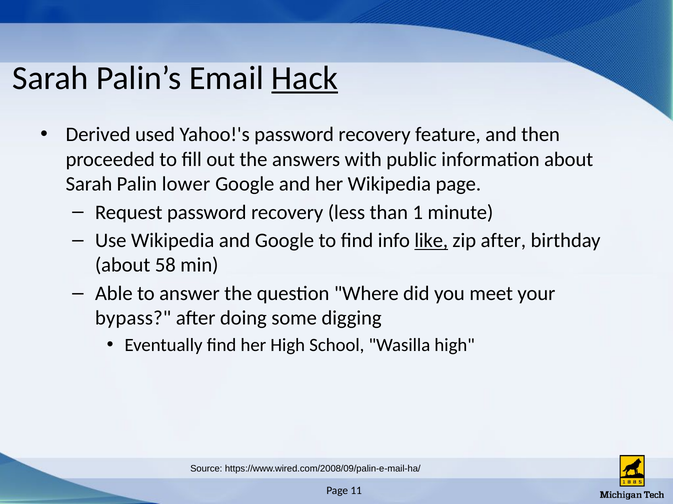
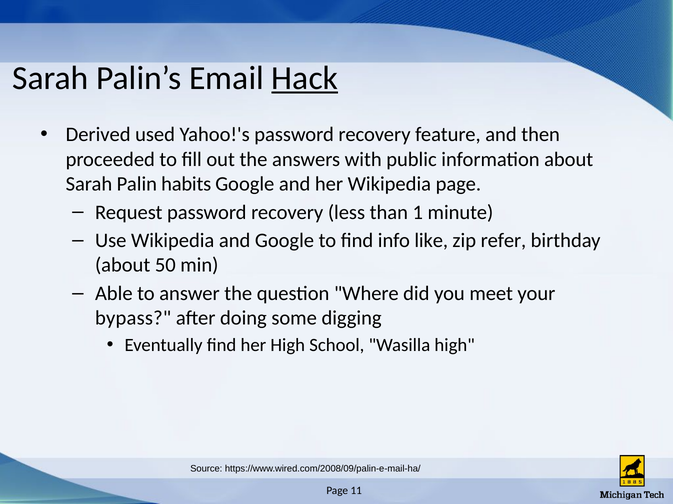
lower: lower -> habits (186, 184)
like underline: present -> none (431, 241)
zip after: after -> refer (503, 241)
58: 58 -> 50 (165, 266)
